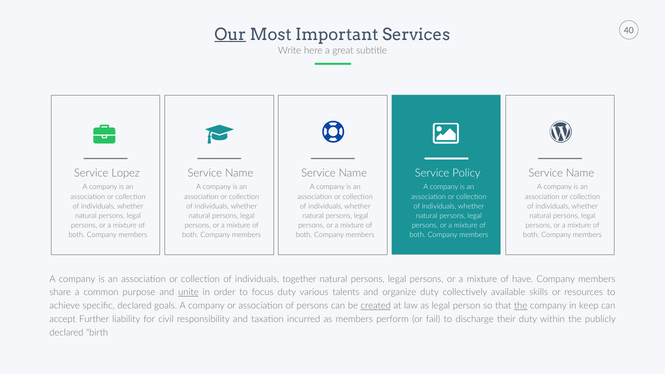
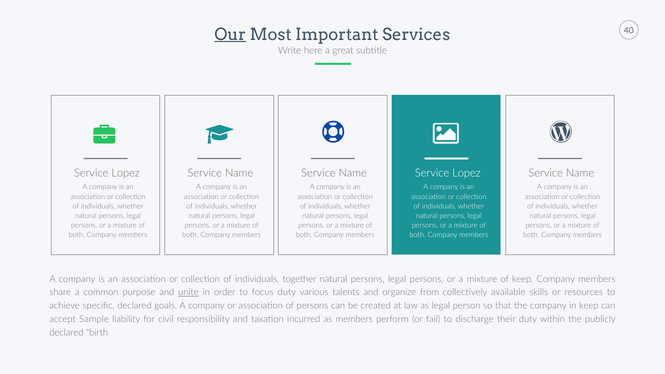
Policy: Policy -> Lopez (466, 173)
of have: have -> keep (523, 279)
organize duty: duty -> from (430, 293)
created underline: present -> none (376, 306)
the underline: present -> none (521, 306)
Further: Further -> Sample (94, 319)
